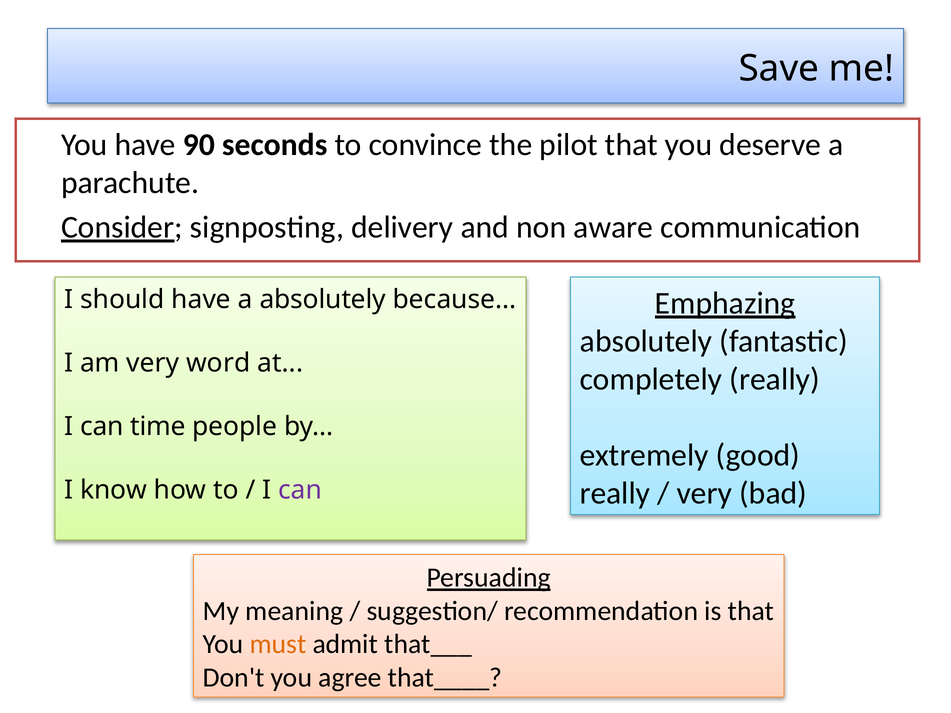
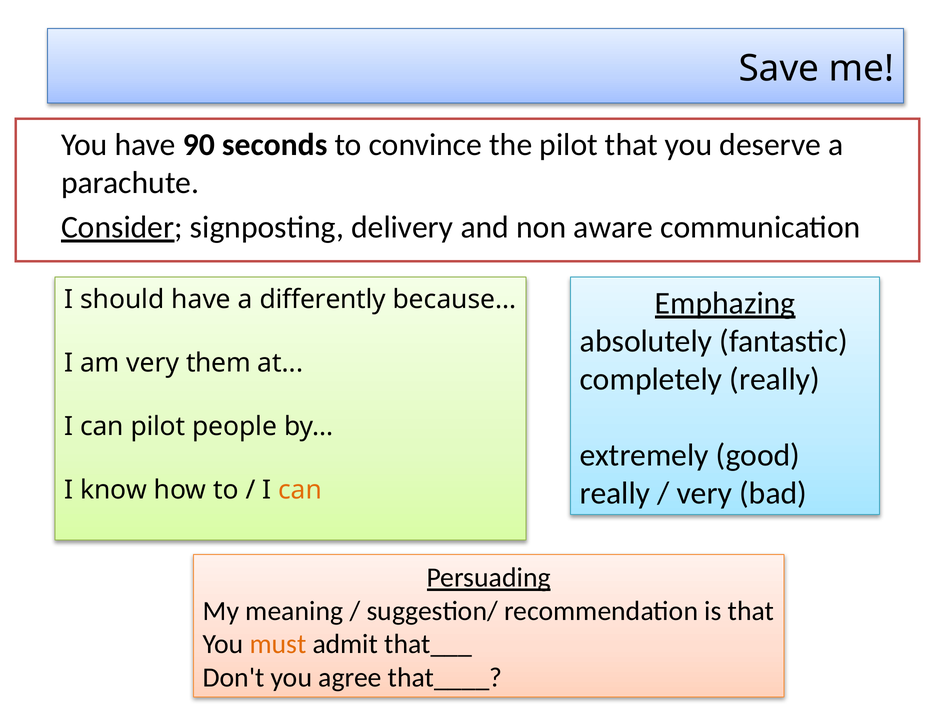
a absolutely: absolutely -> differently (323, 300)
word: word -> them (218, 363)
can time: time -> pilot (158, 427)
can colour: purple -> orange (300, 490)
